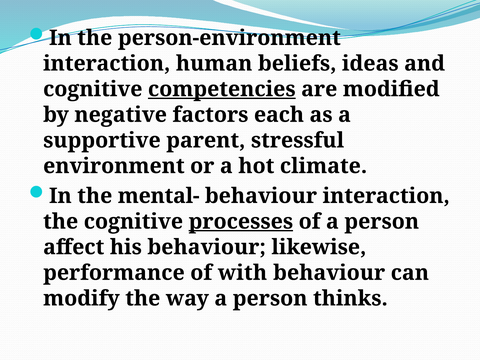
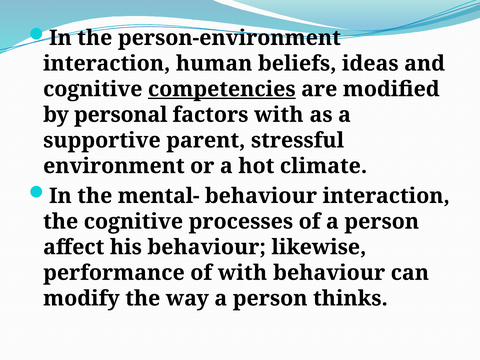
negative: negative -> personal (121, 115)
factors each: each -> with (279, 115)
processes underline: present -> none (241, 222)
